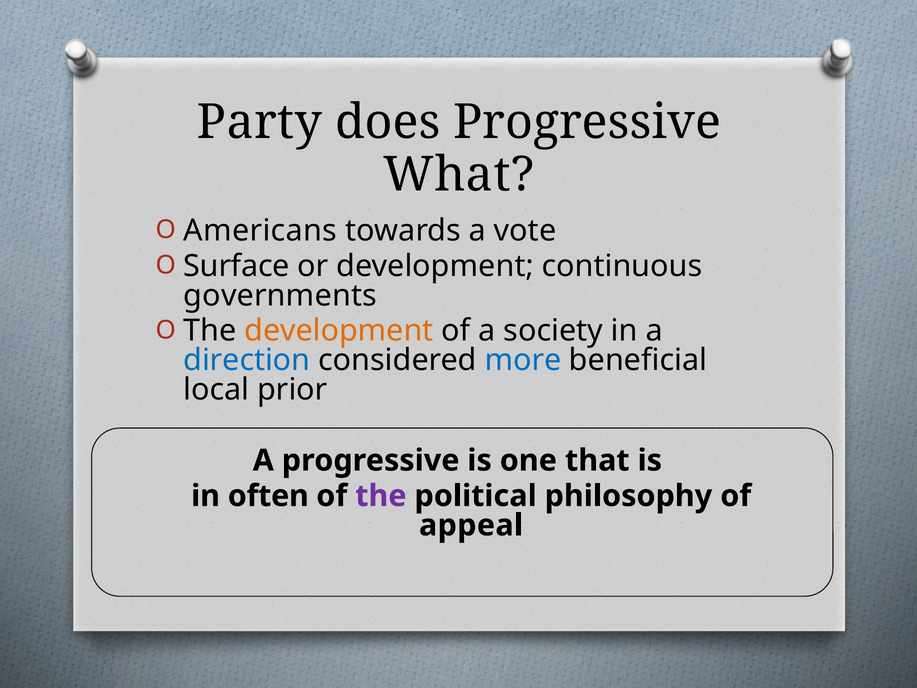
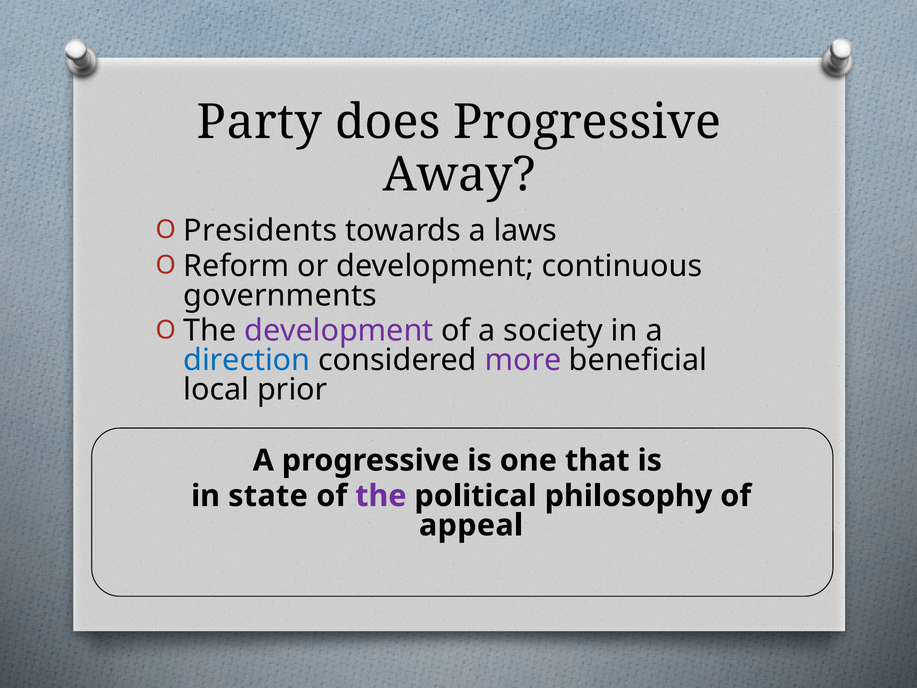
What: What -> Away (459, 175)
Americans: Americans -> Presidents (260, 230)
vote: vote -> laws (525, 230)
Surface: Surface -> Reform (236, 266)
development colour: orange -> purple (339, 331)
more colour: blue -> purple (523, 360)
often: often -> state (268, 496)
